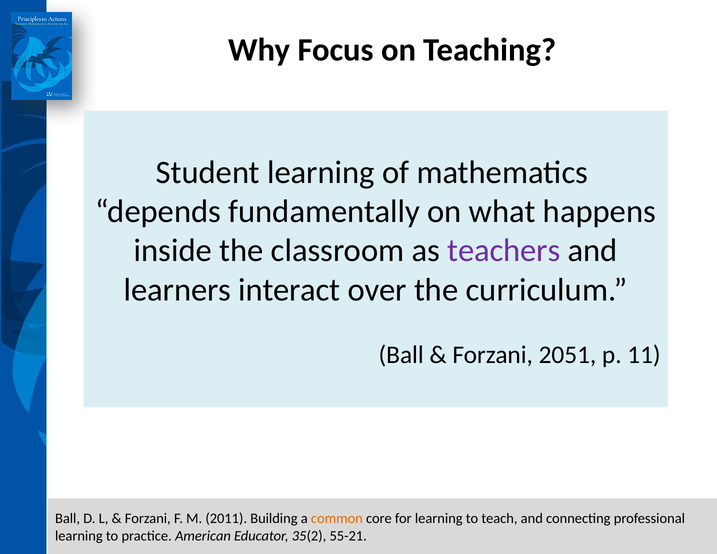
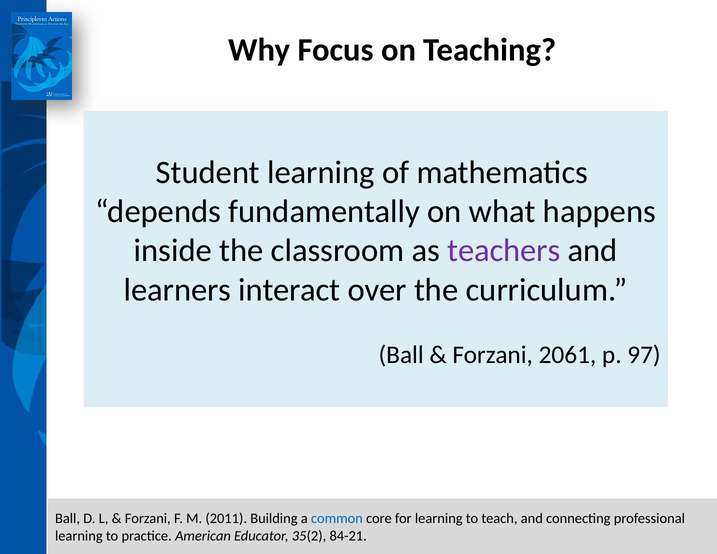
2051: 2051 -> 2061 (567, 355)
11: 11 -> 97 (644, 355)
common colour: orange -> blue (337, 519)
55-21: 55-21 -> 84-21 (348, 536)
